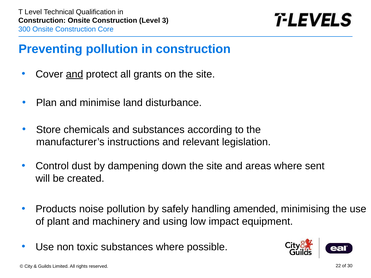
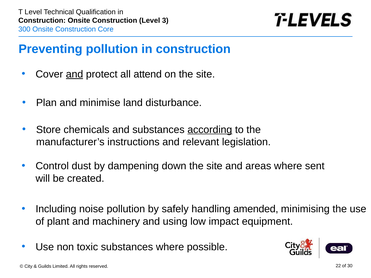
grants: grants -> attend (148, 74)
according underline: none -> present (210, 130)
Products: Products -> Including (56, 209)
